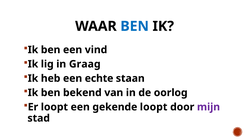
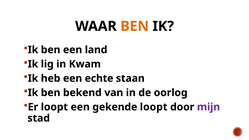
BEN colour: blue -> orange (135, 26)
vind: vind -> land (96, 50)
Graag: Graag -> Kwam (85, 64)
